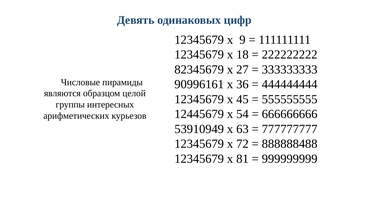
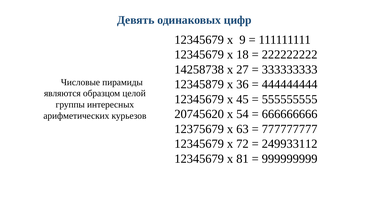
82345679: 82345679 -> 14258738 (199, 69)
90996161: 90996161 -> 12345879 (199, 84)
12445679: 12445679 -> 20745620 (199, 114)
53910949: 53910949 -> 12375679 (199, 129)
888888488: 888888488 -> 249933112 (290, 144)
